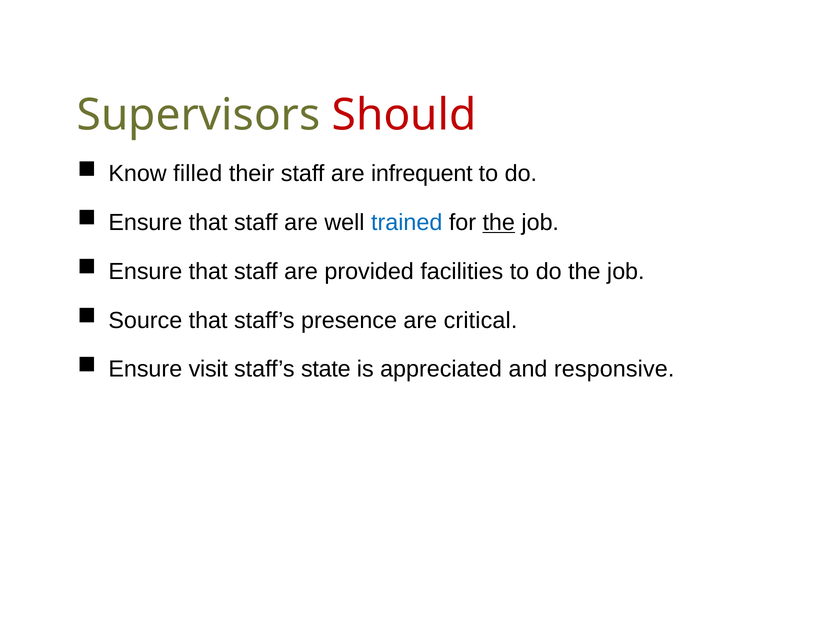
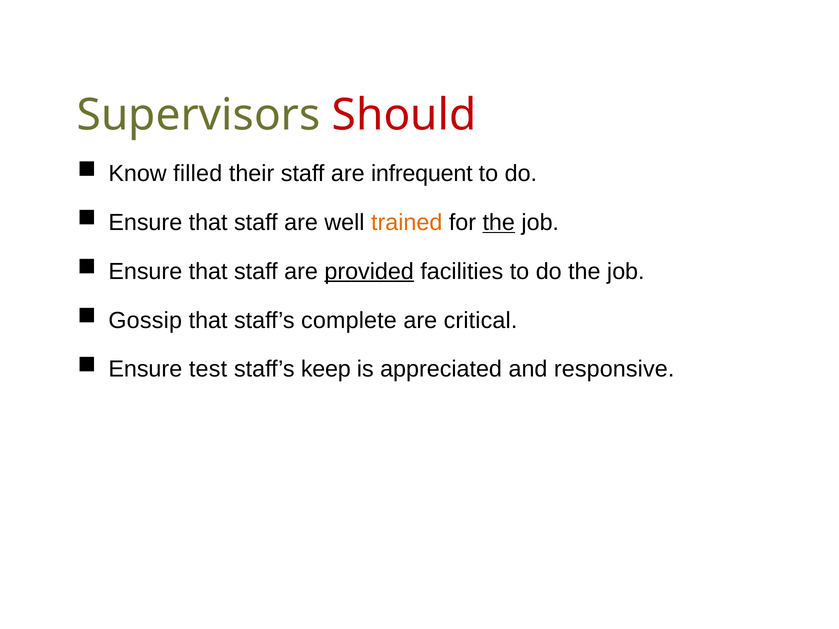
trained colour: blue -> orange (407, 223)
provided underline: none -> present (369, 271)
Source: Source -> Gossip (145, 320)
presence: presence -> complete (349, 320)
visit: visit -> test (208, 369)
state: state -> keep (326, 369)
